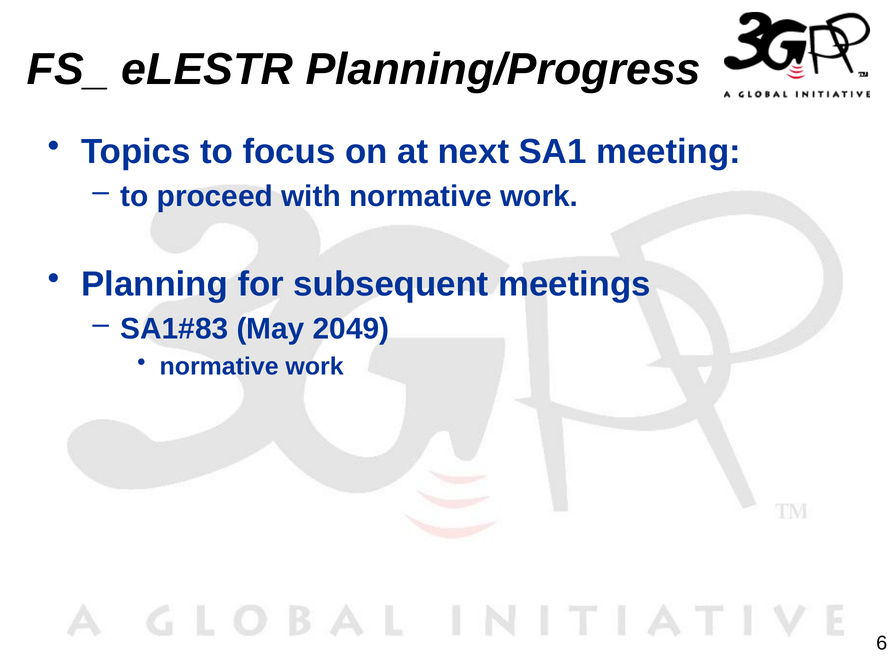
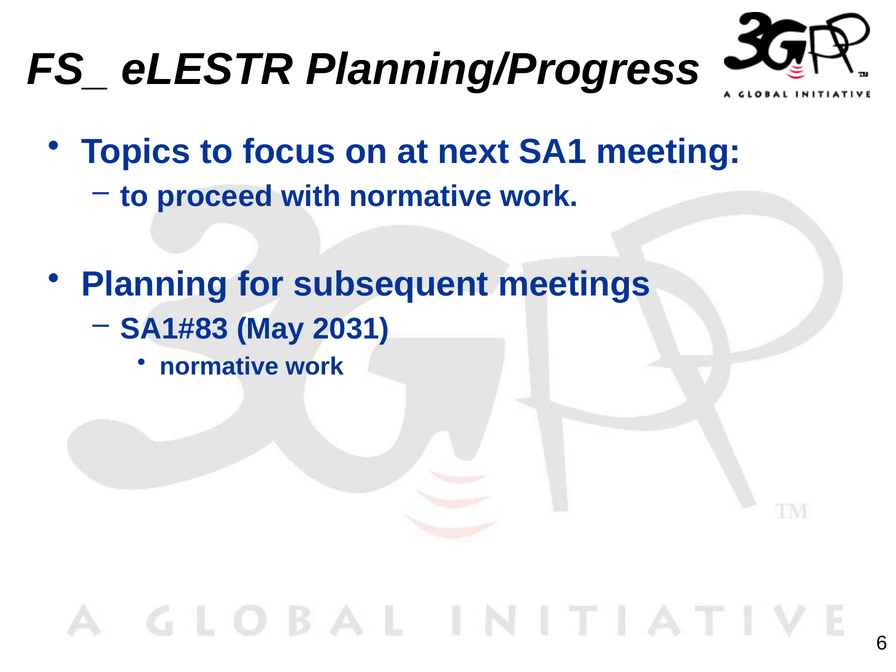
2049: 2049 -> 2031 (351, 329)
